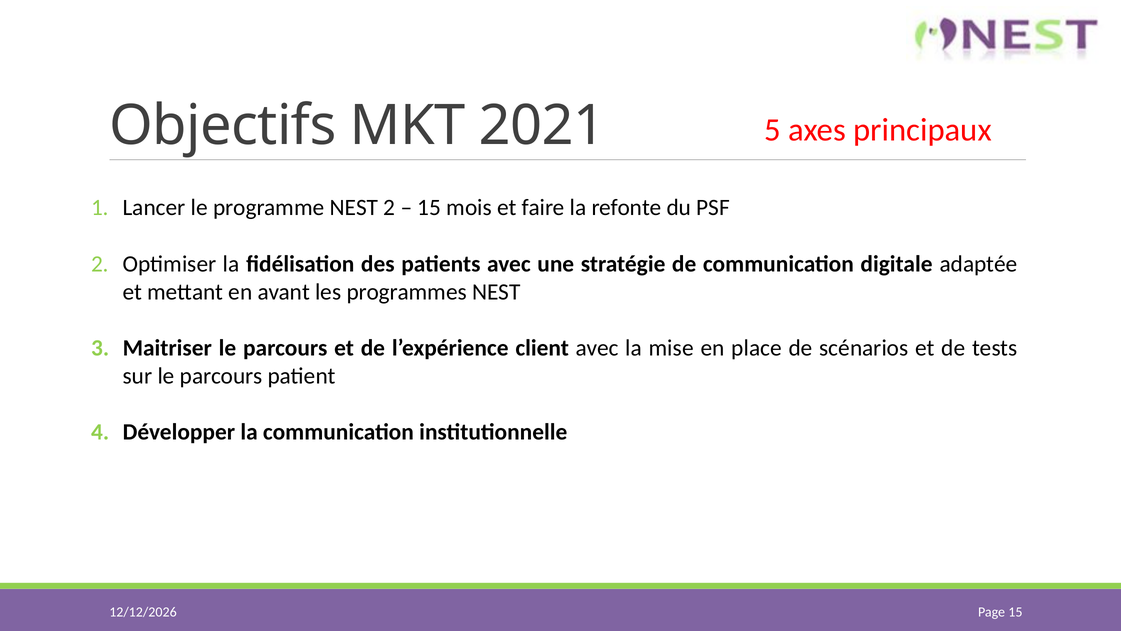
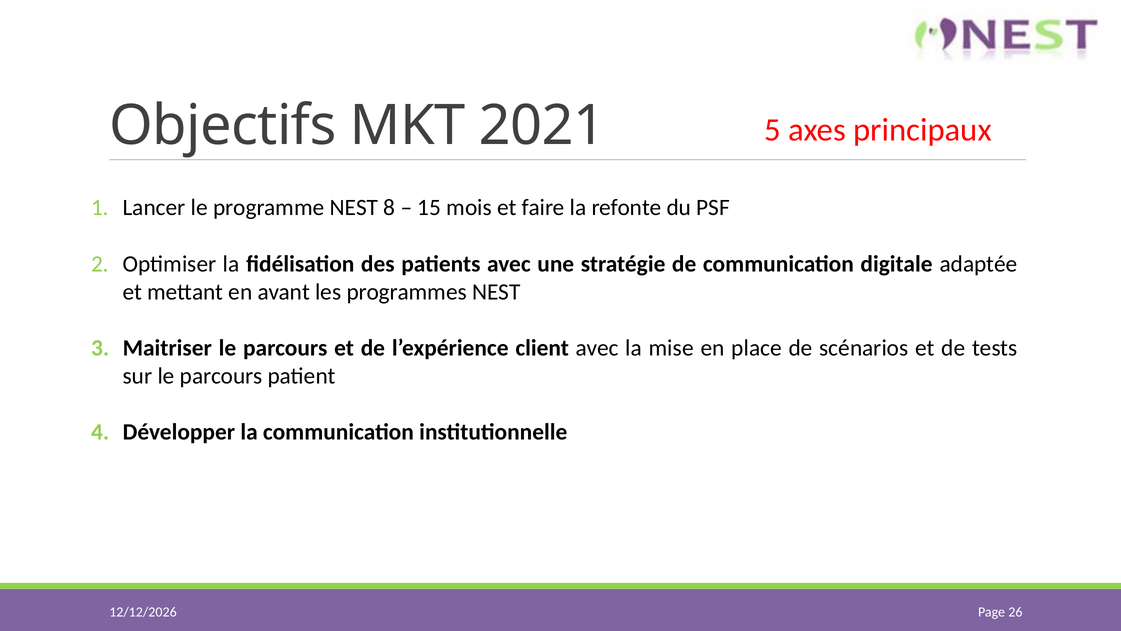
NEST 2: 2 -> 8 (389, 208)
Page 15: 15 -> 26 (1015, 612)
